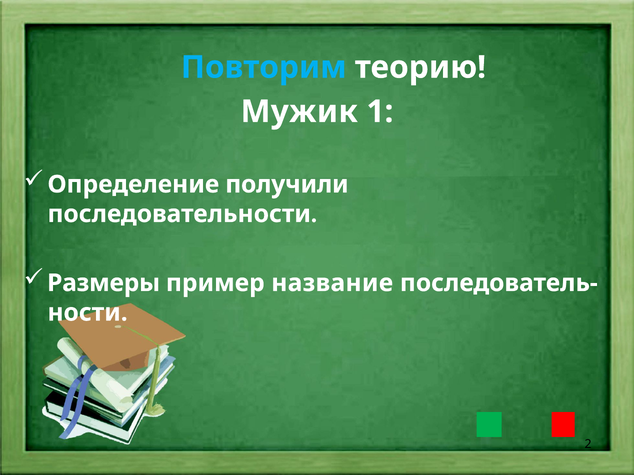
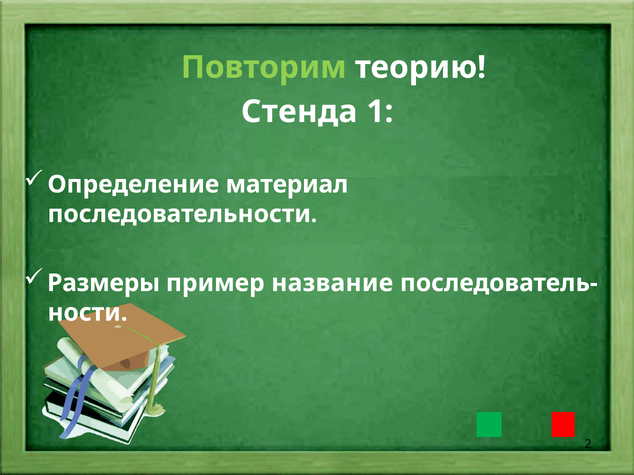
Повторим colour: light blue -> light green (264, 67)
Мужик: Мужик -> Стенда (299, 112)
получили: получили -> материал (287, 185)
